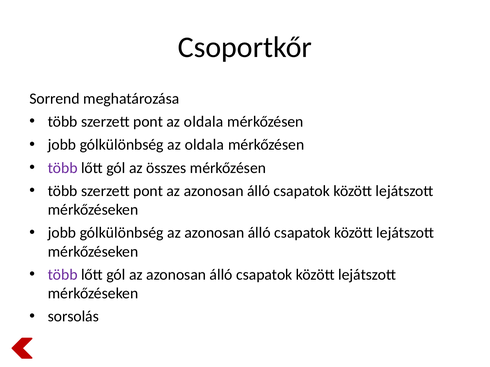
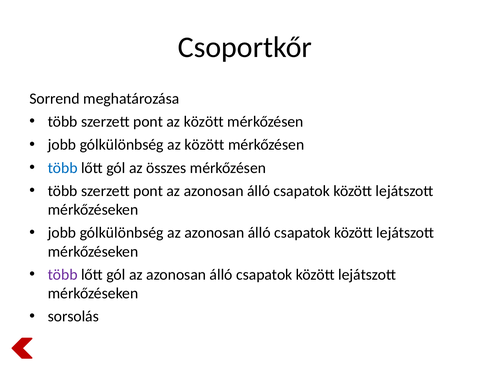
pont az oldala: oldala -> között (204, 122)
gólkülönbség az oldala: oldala -> között (204, 145)
több colour: purple -> blue (63, 168)
